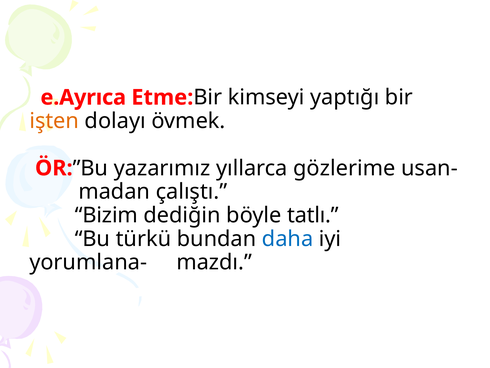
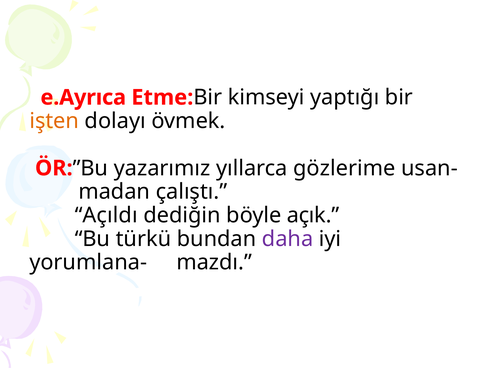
Bizim: Bizim -> Açıldı (106, 215)
tatlı: tatlı -> açık (313, 215)
daha colour: blue -> purple (288, 239)
